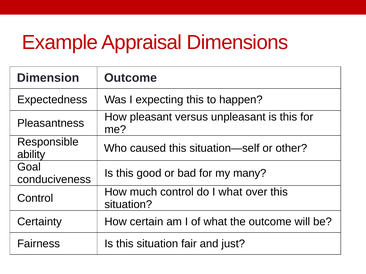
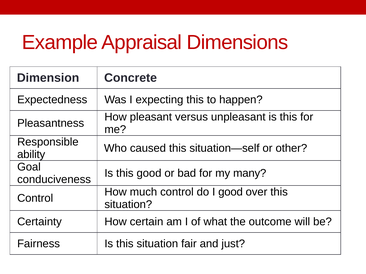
Dimension Outcome: Outcome -> Concrete (131, 78)
I what: what -> good (231, 192)
